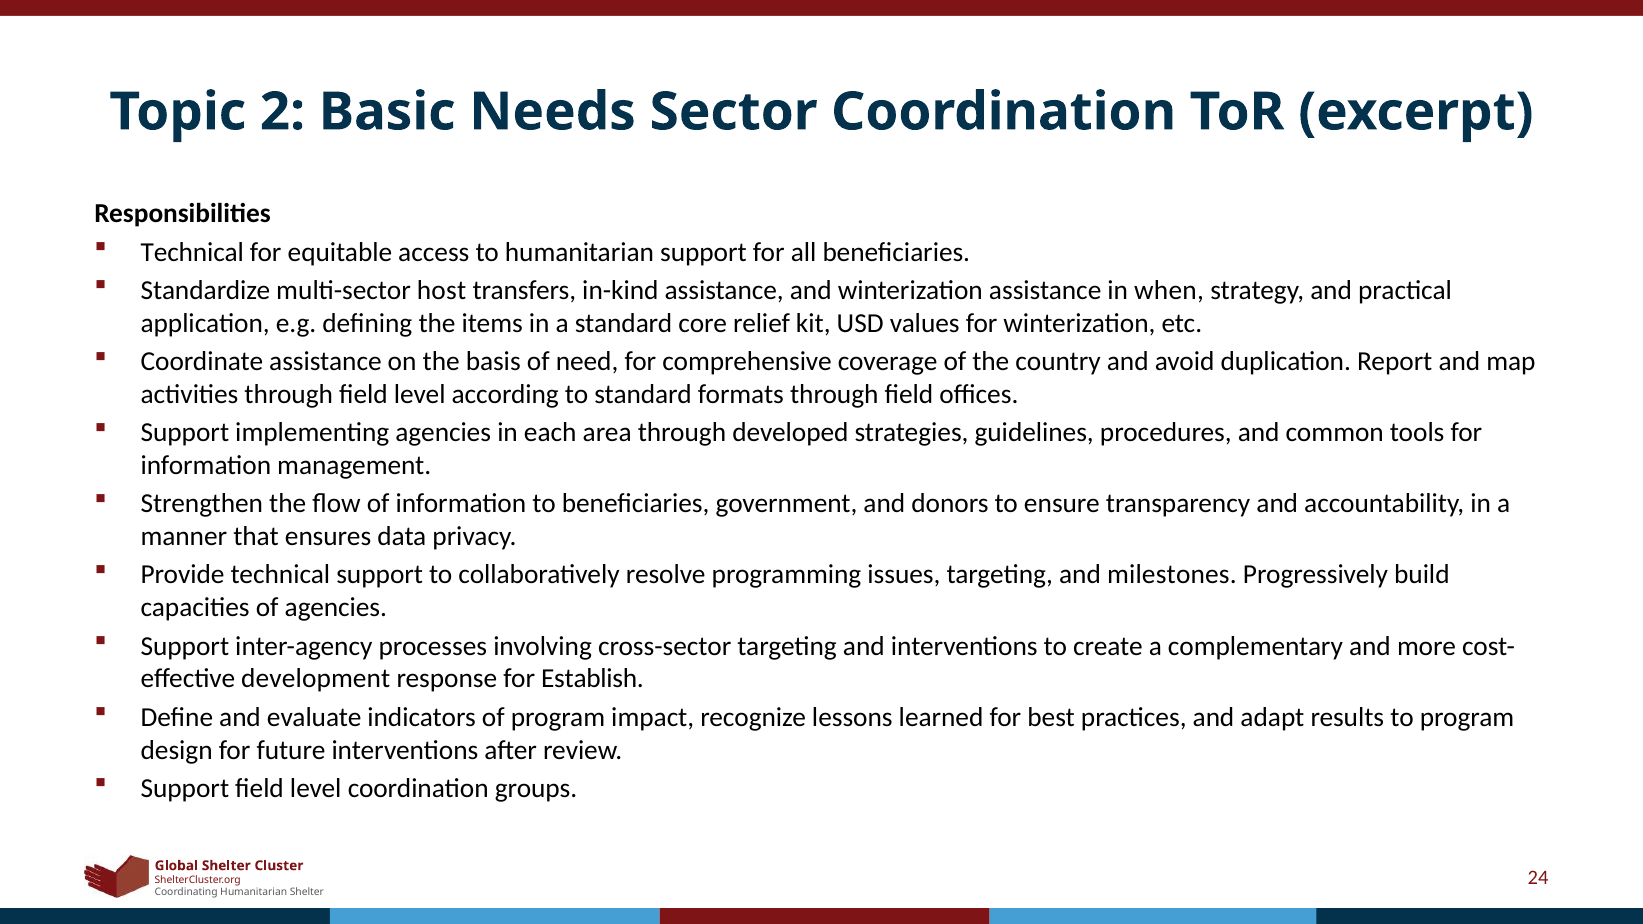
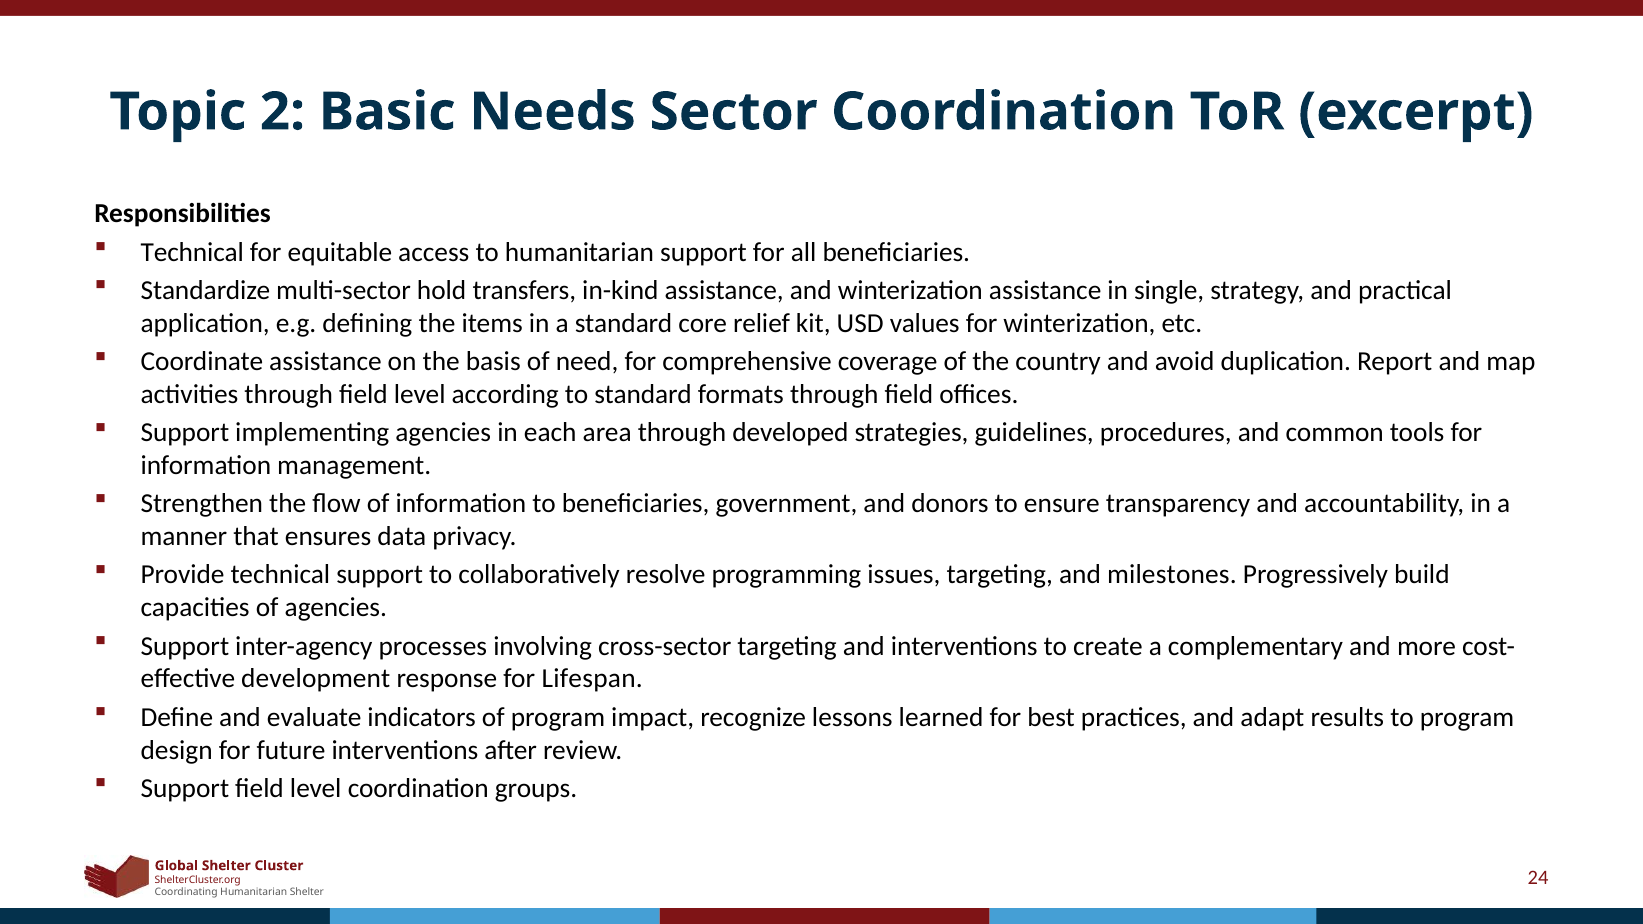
host: host -> hold (442, 290)
when: when -> single (1169, 290)
Establish: Establish -> Lifespan (592, 679)
